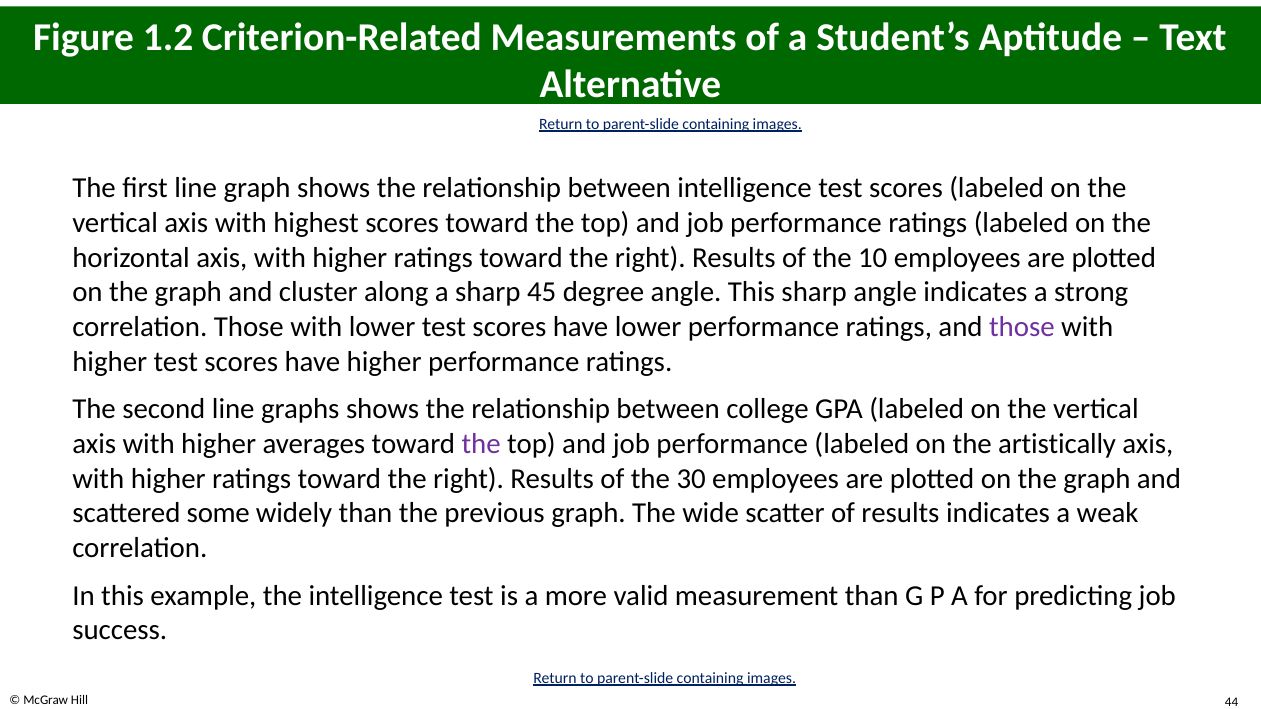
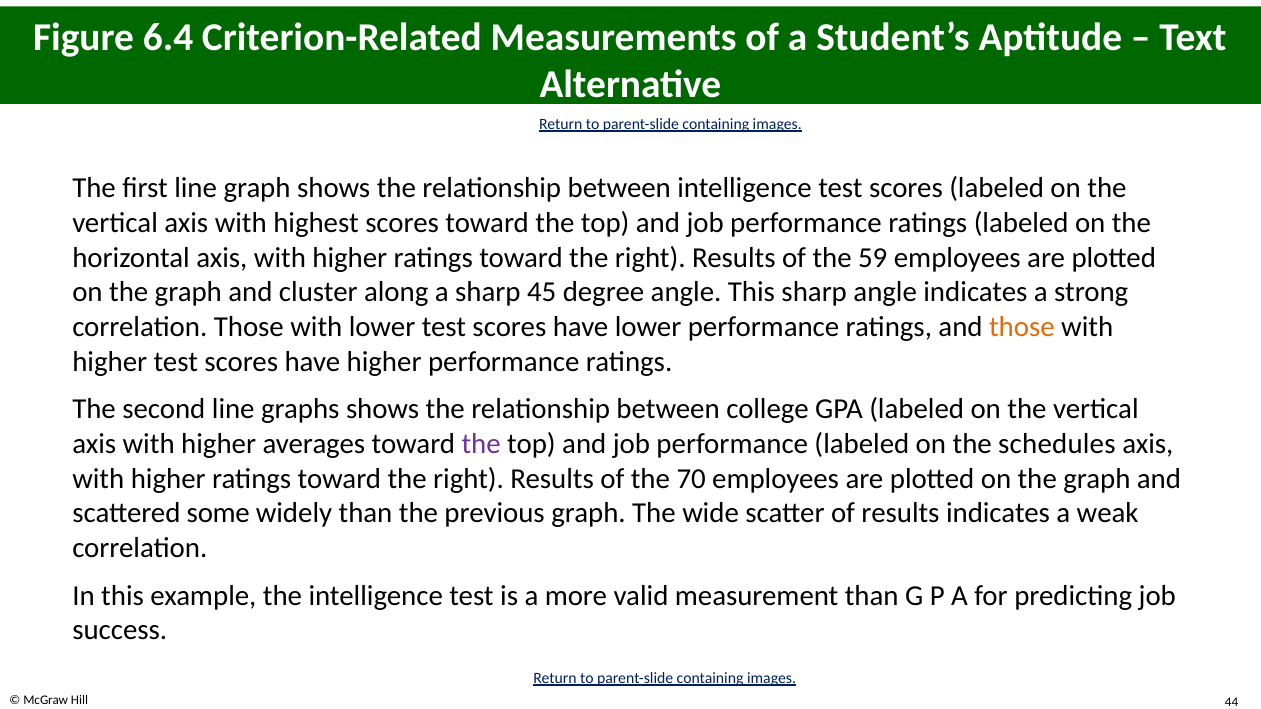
1.2: 1.2 -> 6.4 (168, 37)
10: 10 -> 59 (873, 258)
those colour: purple -> orange (1022, 327)
artistically: artistically -> schedules (1057, 444)
30: 30 -> 70 (691, 479)
